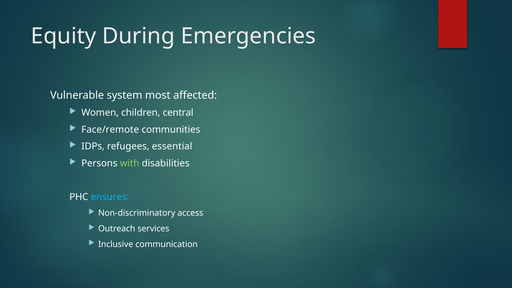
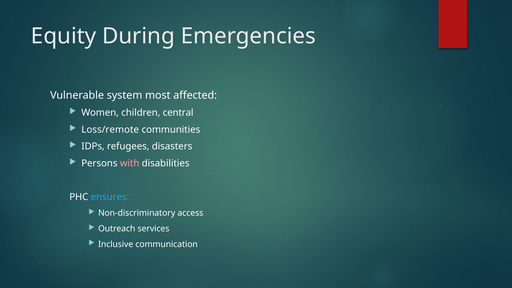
Face/remote: Face/remote -> Loss/remote (110, 130)
essential: essential -> disasters (172, 146)
with colour: light green -> pink (130, 163)
